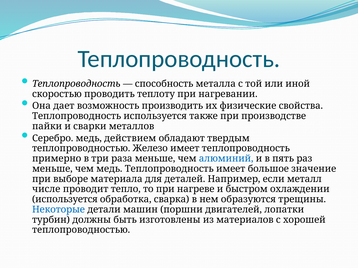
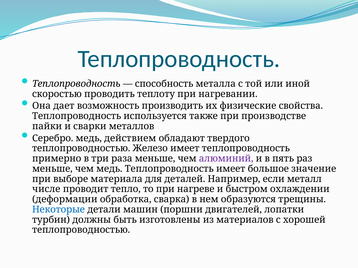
твердым: твердым -> твердого (228, 138)
алюминий colour: blue -> purple (226, 159)
используется: используется -> деформации (65, 200)
